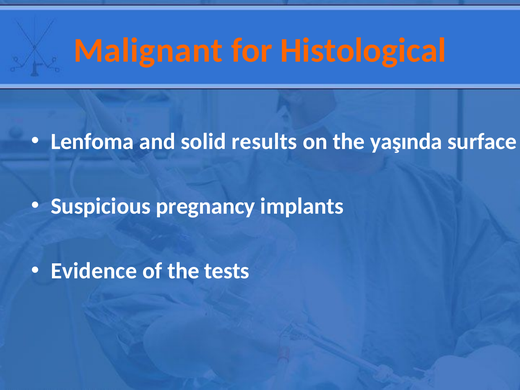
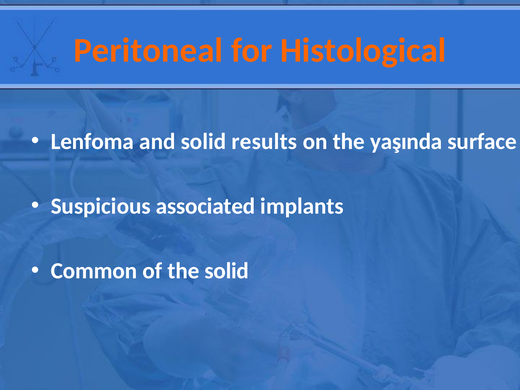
Malignant: Malignant -> Peritoneal (148, 51)
pregnancy: pregnancy -> associated (206, 206)
Evidence: Evidence -> Common (94, 271)
the tests: tests -> solid (227, 271)
